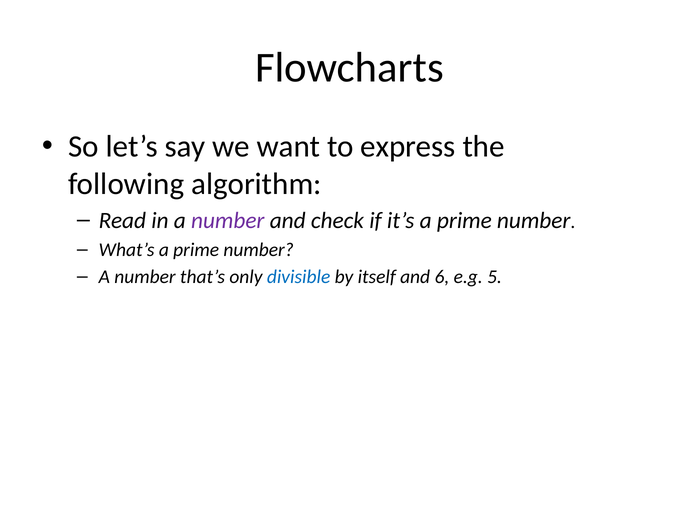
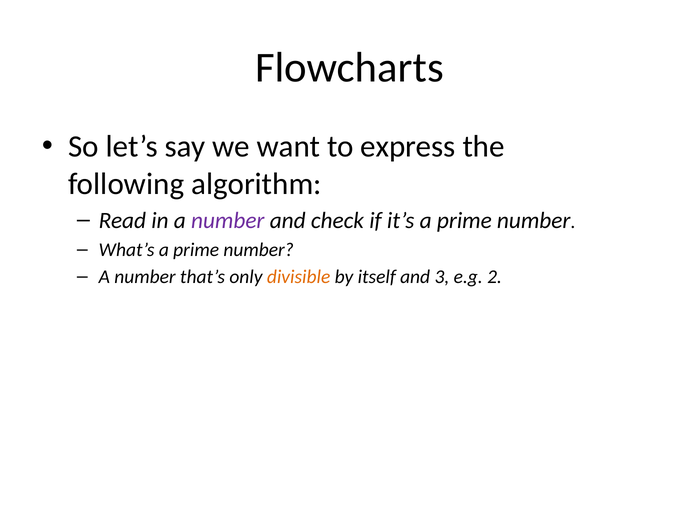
divisible colour: blue -> orange (299, 277)
6: 6 -> 3 (442, 277)
5: 5 -> 2 (494, 277)
